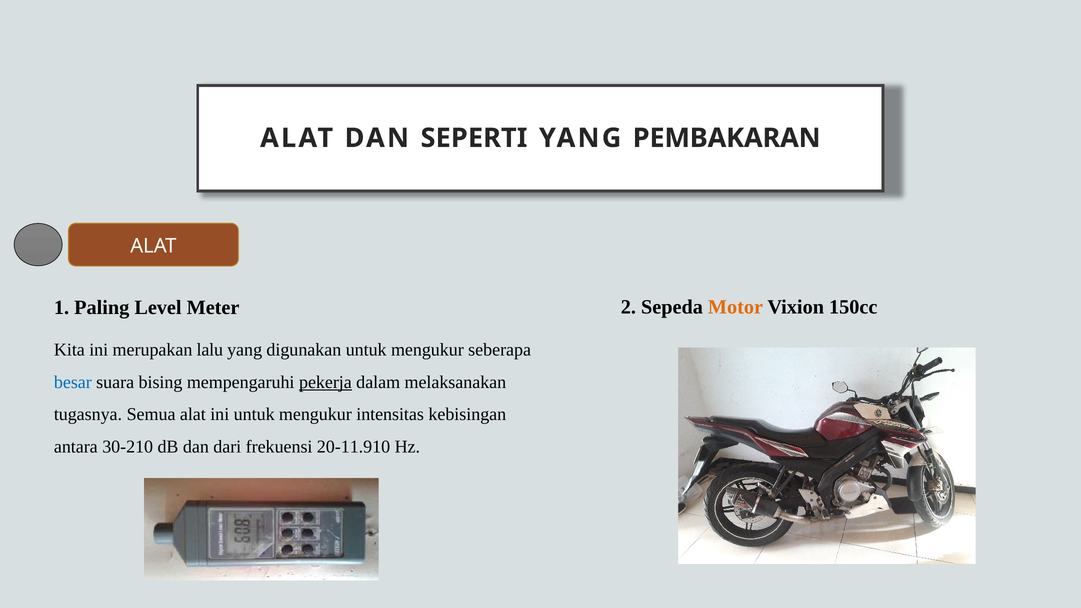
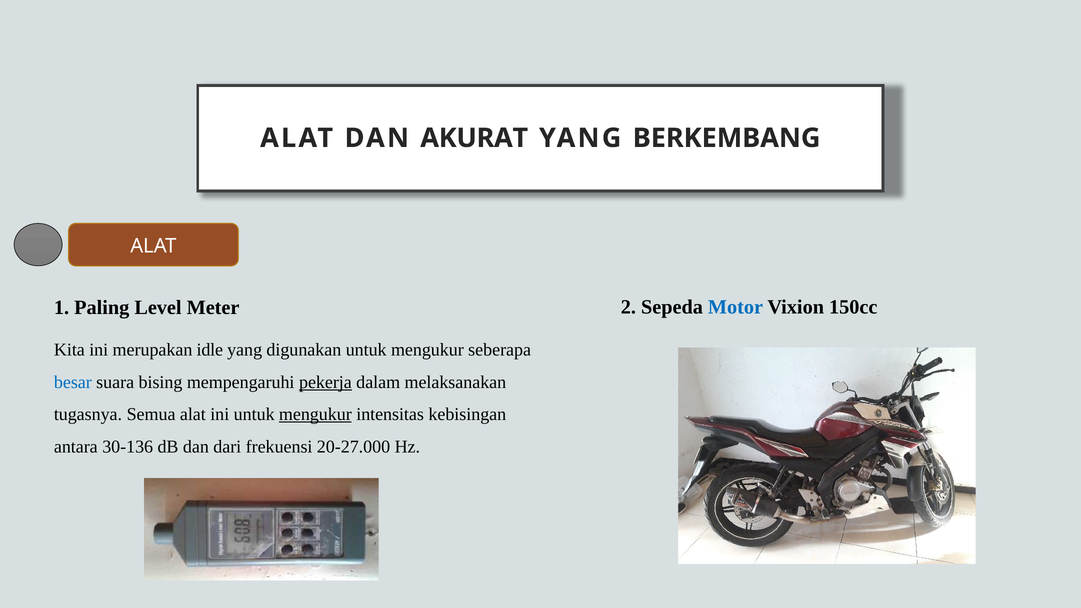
SEPERTI: SEPERTI -> AKURAT (474, 138)
PEMBAKARAN: PEMBAKARAN -> BERKEMBANG (727, 138)
Motor colour: orange -> blue (735, 307)
lalu: lalu -> idle (210, 350)
mengukur underline: none -> present (315, 414)
30-210: 30-210 -> 30-136 (128, 447)
20-11.910: 20-11.910 -> 20-27.000 (354, 447)
